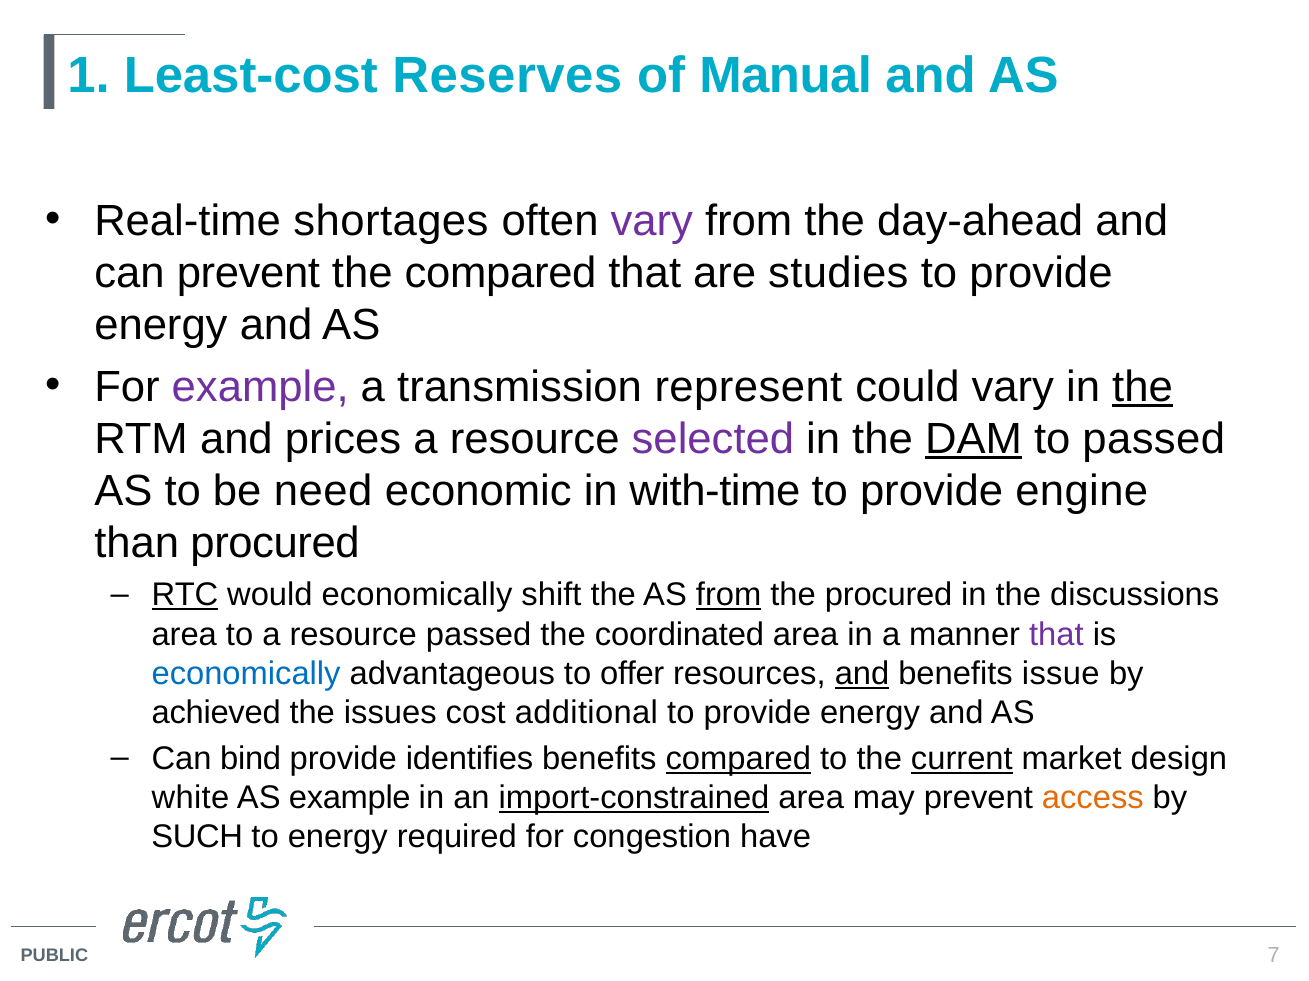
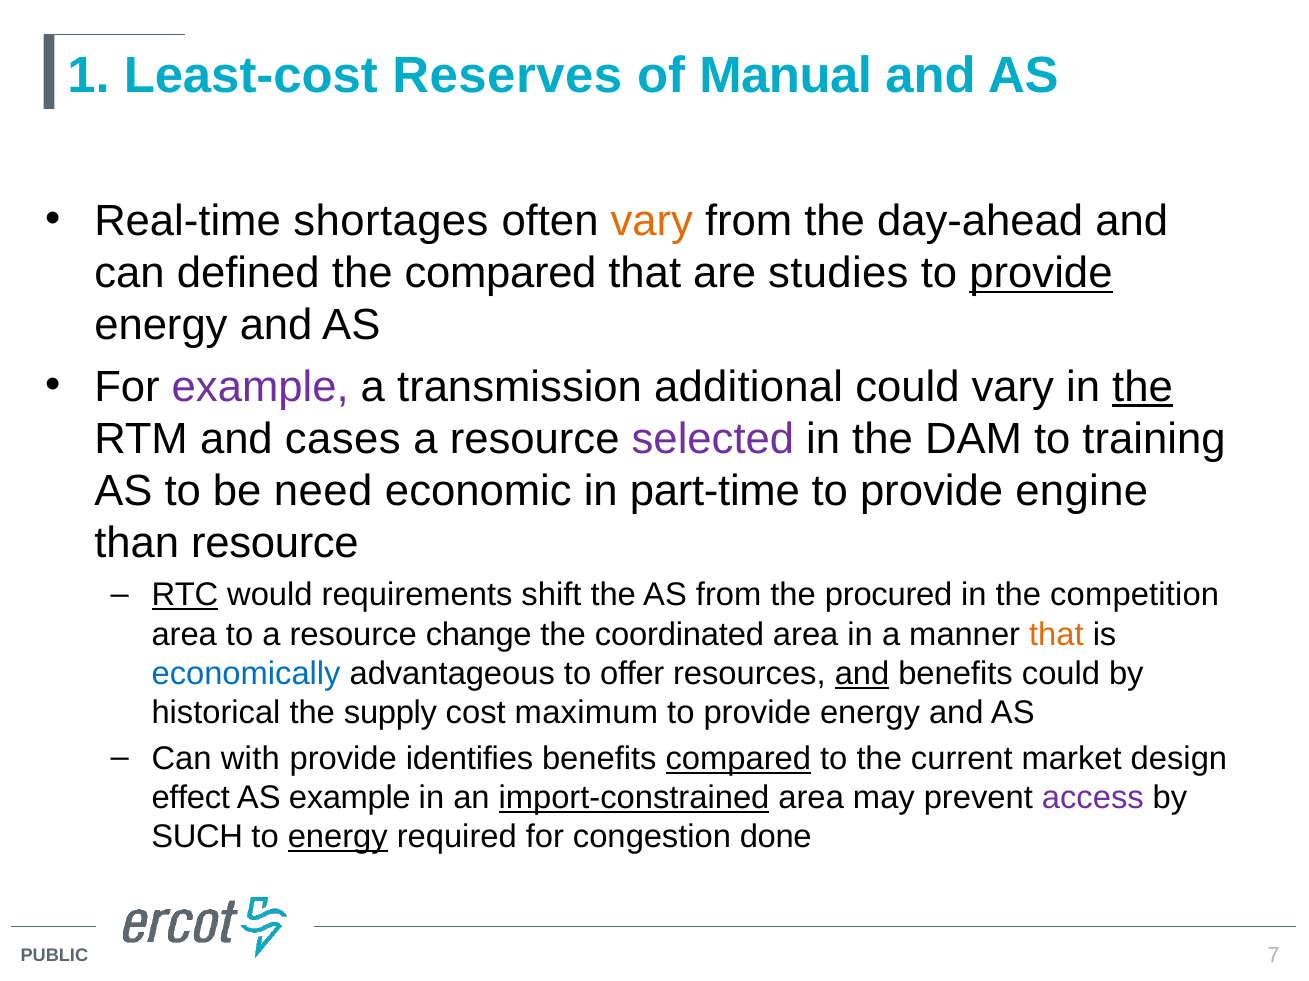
vary colour: purple -> orange (652, 221)
can prevent: prevent -> defined (248, 273)
provide underline: none -> present (1041, 273)
represent: represent -> additional (749, 387)
prices: prices -> cases (343, 439)
DAM underline: present -> none (973, 439)
to passed: passed -> training (1154, 439)
with-time: with-time -> part-time (715, 492)
than procured: procured -> resource (275, 544)
would economically: economically -> requirements (417, 596)
from underline: present -> none (729, 596)
discussions: discussions -> competition (1135, 596)
resource passed: passed -> change (479, 635)
that colour: purple -> orange (1056, 635)
benefits issue: issue -> could (1061, 674)
achieved: achieved -> historical (216, 713)
issues: issues -> supply (390, 713)
additional: additional -> maximum (586, 713)
bind: bind -> with (250, 759)
current underline: present -> none (962, 759)
white: white -> effect (191, 798)
access colour: orange -> purple (1093, 798)
energy underline: none -> present (338, 838)
have: have -> done (776, 838)
